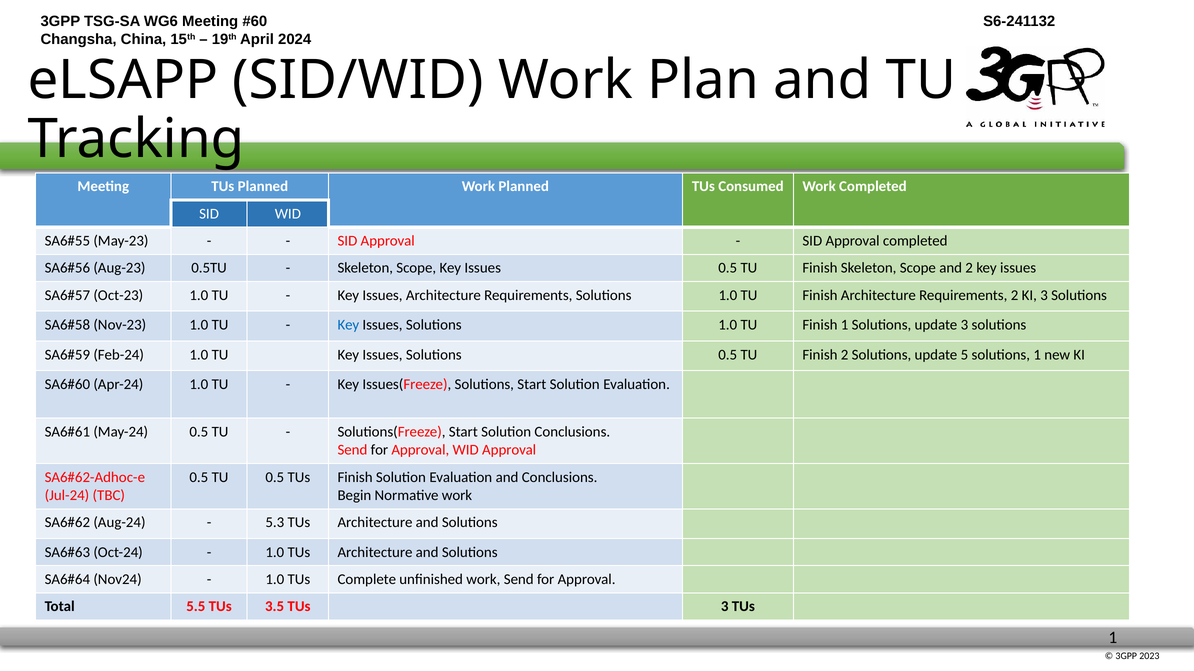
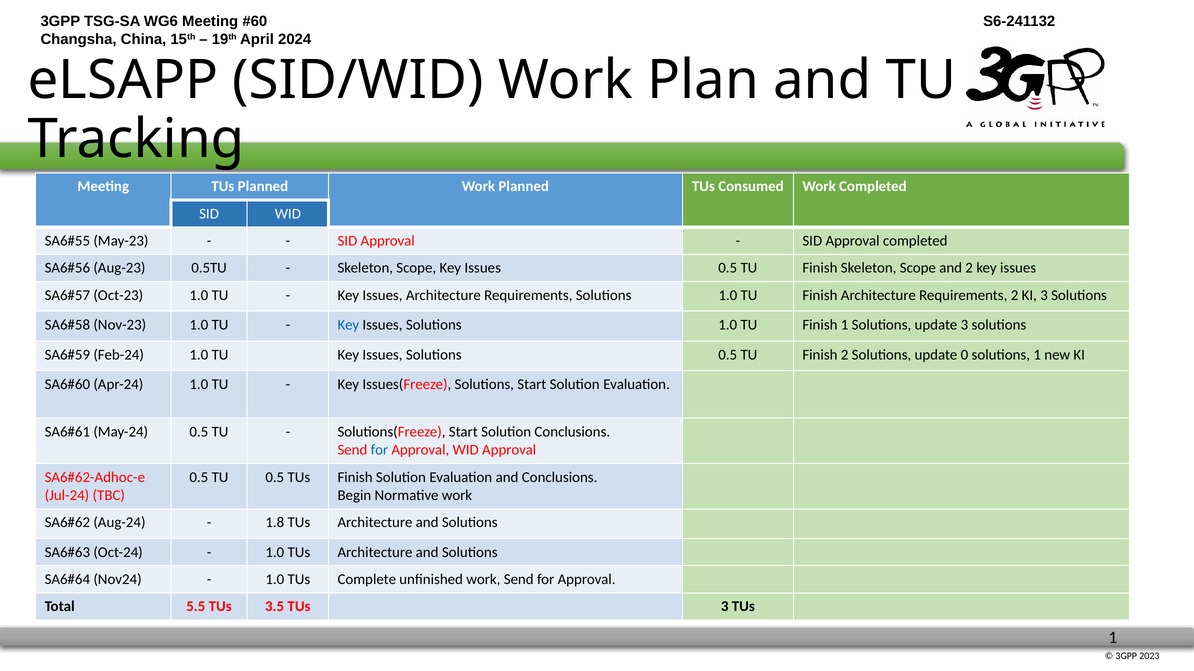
5: 5 -> 0 (965, 355)
for colour: black -> blue (379, 450)
5.3: 5.3 -> 1.8 (275, 523)
